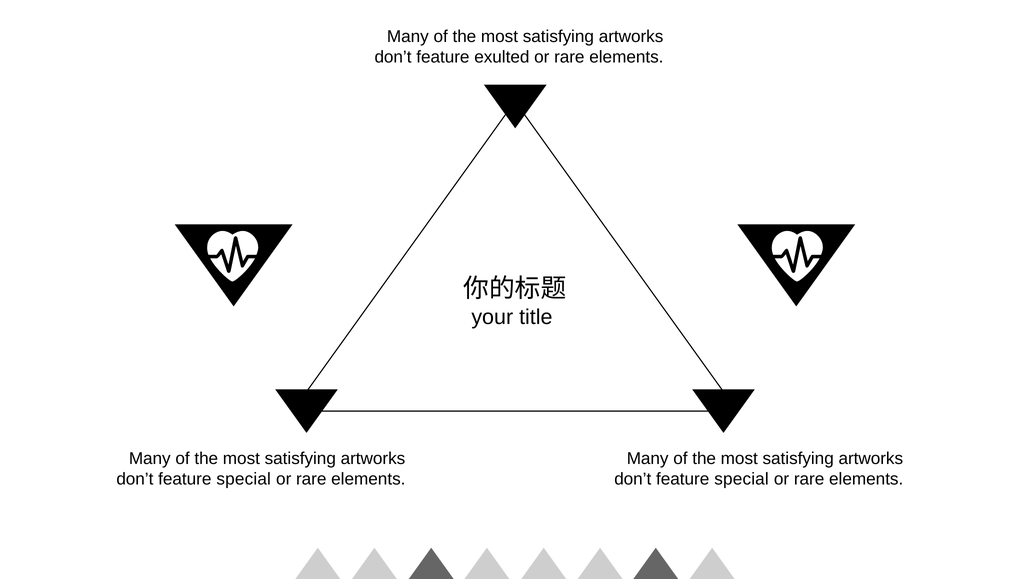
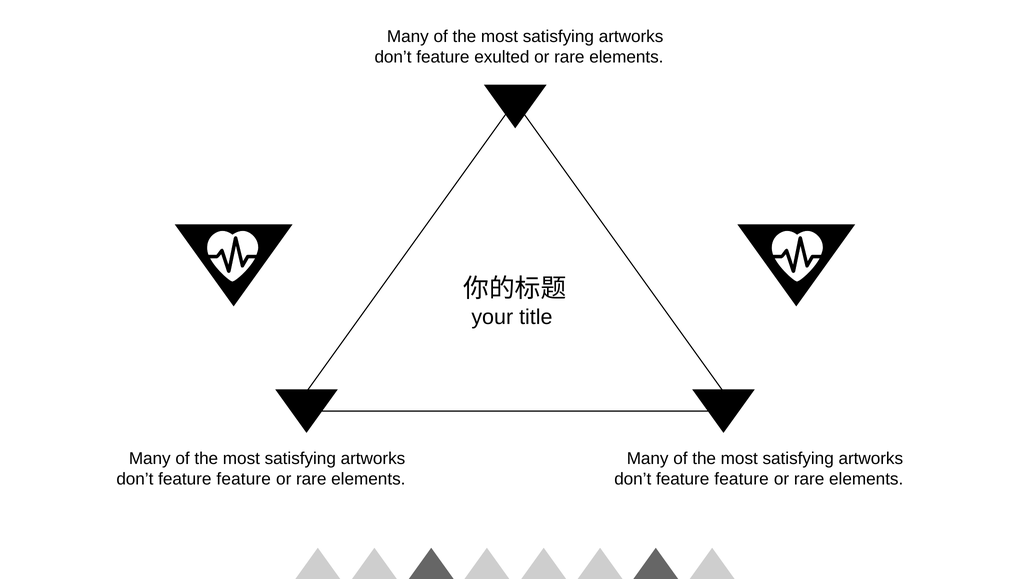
special: special -> feature (244, 479)
special: special -> feature (742, 479)
